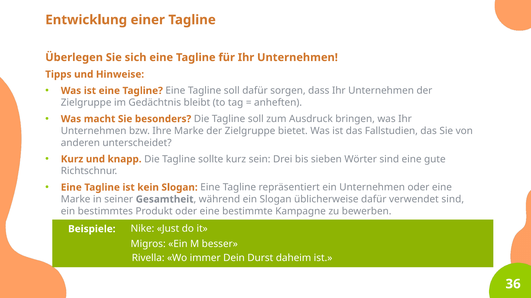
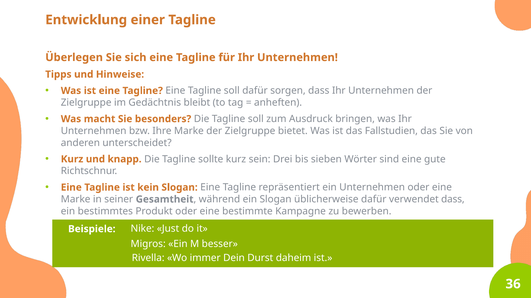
verwendet sind: sind -> dass (453, 200)
